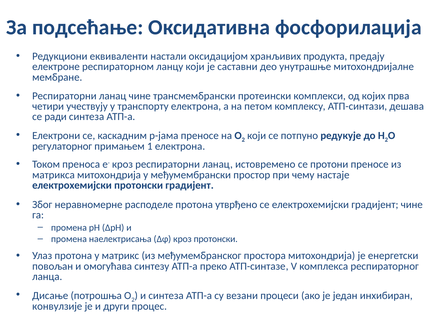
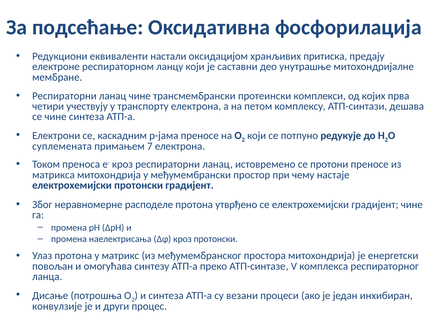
продукта: продукта -> притиска (325, 56)
се ради: ради -> чине (55, 116)
регулаторног: регулаторног -> суплемената (62, 146)
1: 1 -> 7 (150, 146)
